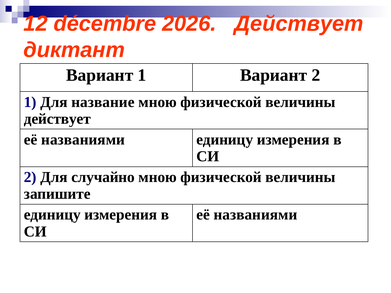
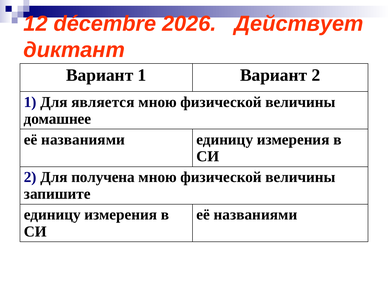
название: название -> является (103, 102)
действует: действует -> домашнее (57, 119)
случайно: случайно -> получена (103, 177)
